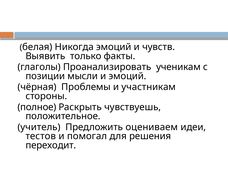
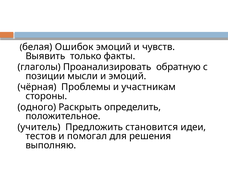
Никогда: Никогда -> Ошибок (74, 47)
ученикам: ученикам -> обратную (178, 67)
полное: полное -> одного (37, 107)
чувствуешь: чувствуешь -> определить (133, 107)
оцениваем: оцениваем -> становится (152, 127)
переходит: переходит -> выполняю (51, 145)
